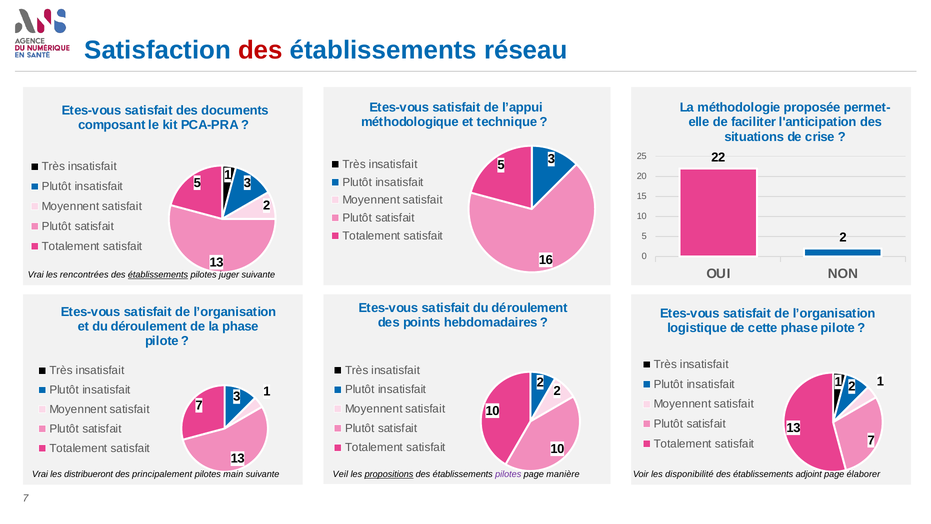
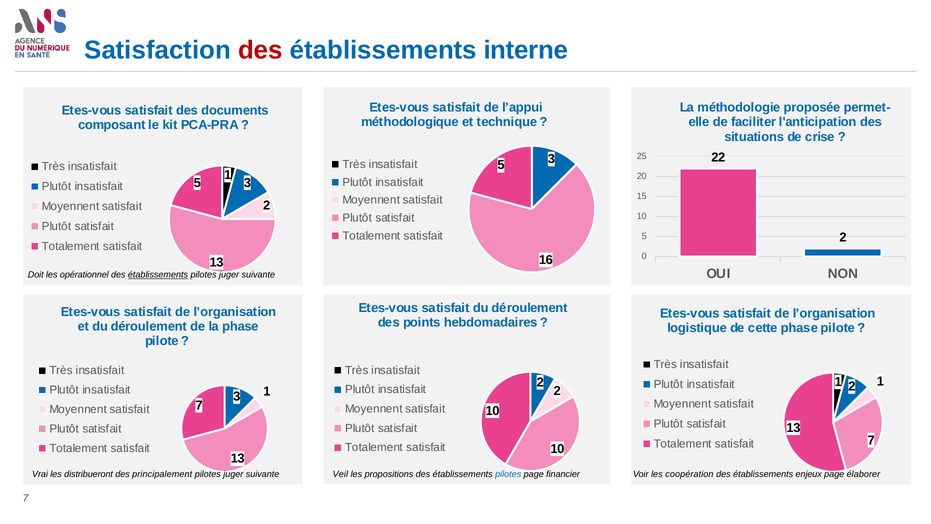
réseau: réseau -> interne (526, 50)
Vrai: Vrai -> Doit (36, 275)
rencontrées: rencontrées -> opérationnel (84, 275)
main: main -> juger (233, 474)
propositions underline: present -> none (389, 474)
pilotes colour: purple -> blue (508, 474)
manière: manière -> financier (563, 474)
disponibilité: disponibilité -> coopération (689, 474)
adjoint: adjoint -> enjeux (809, 474)
